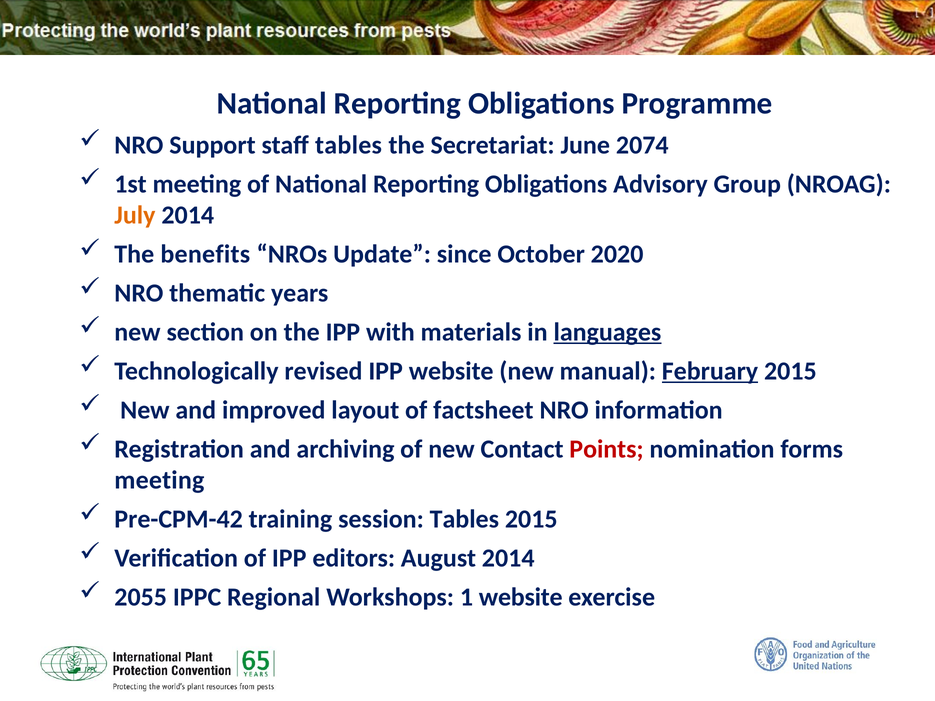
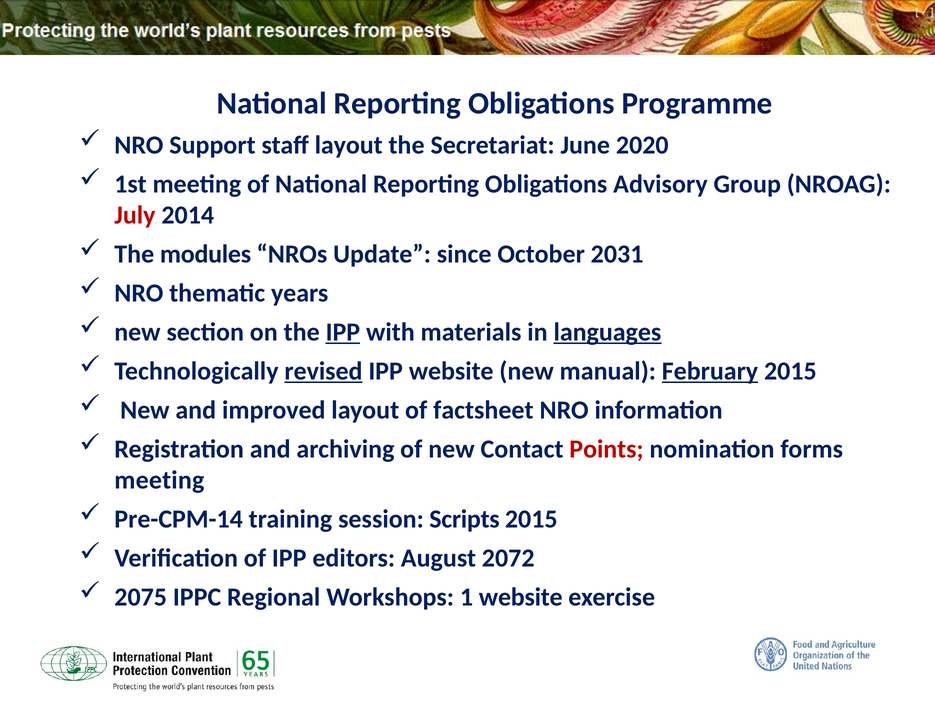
staff tables: tables -> layout (349, 145)
2074: 2074 -> 2020 (642, 145)
July colour: orange -> red (135, 215)
benefits: benefits -> modules (206, 254)
2020: 2020 -> 2031 (617, 254)
IPP underline: none -> present (343, 332)
revised underline: none -> present (323, 371)
Pre-CPM-42: Pre-CPM-42 -> Pre-CPM-14 (179, 519)
session Tables: Tables -> Scripts (464, 519)
August 2014: 2014 -> 2072 (508, 558)
2055: 2055 -> 2075 (141, 597)
